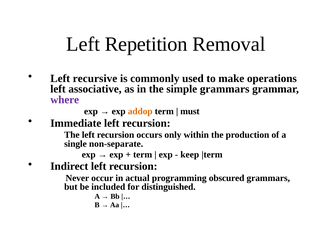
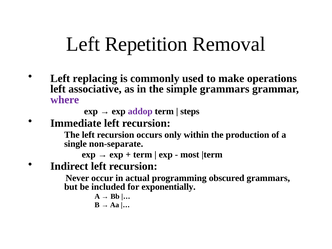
recursive: recursive -> replacing (95, 78)
addop colour: orange -> purple (140, 111)
must: must -> steps (190, 111)
keep: keep -> most (190, 154)
distinguished: distinguished -> exponentially (169, 187)
